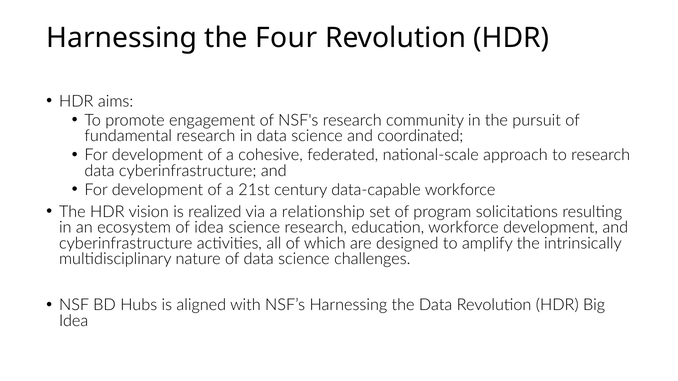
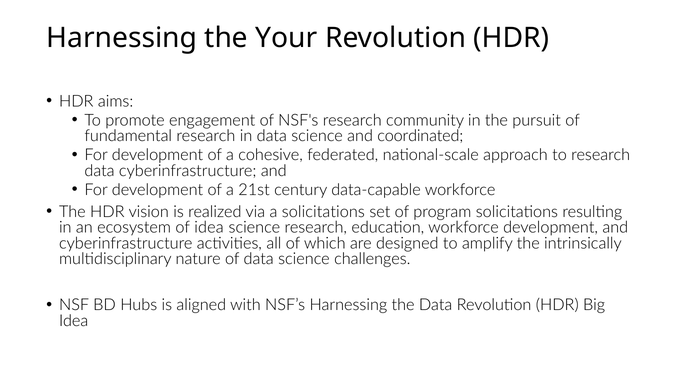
Four: Four -> Your (286, 38)
a relationship: relationship -> solicitations (323, 212)
